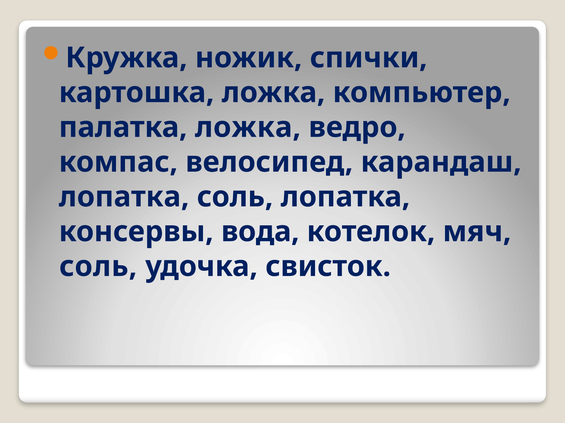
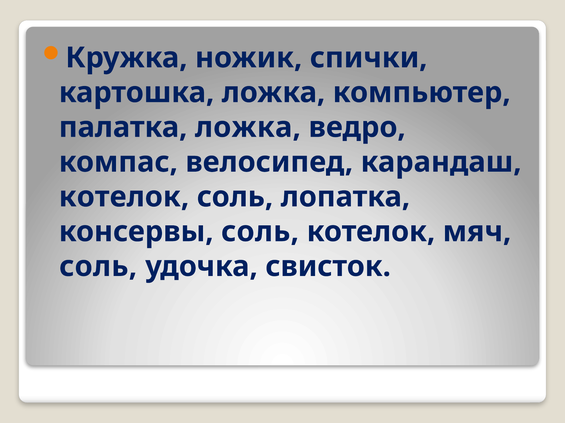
лопатка: лопатка -> котелок (124, 197)
консервы вода: вода -> соль (260, 232)
